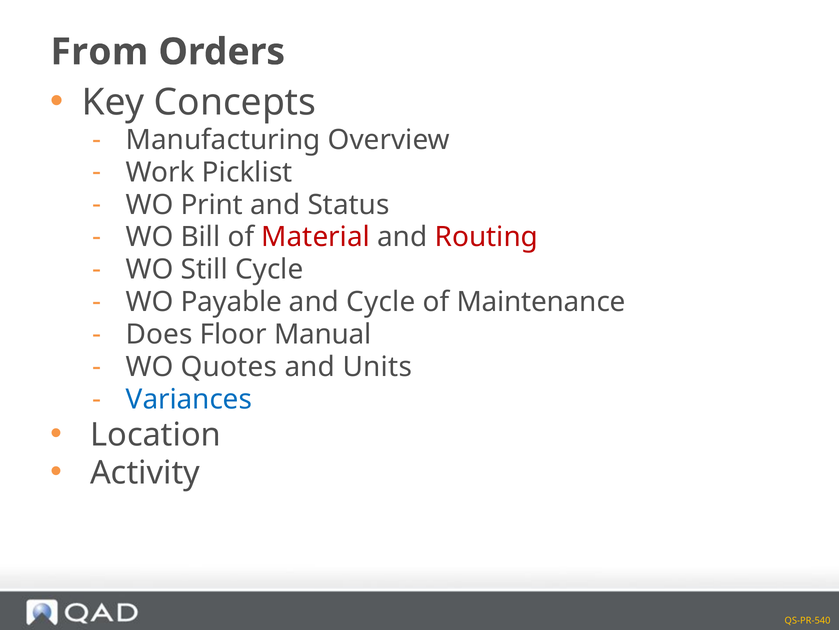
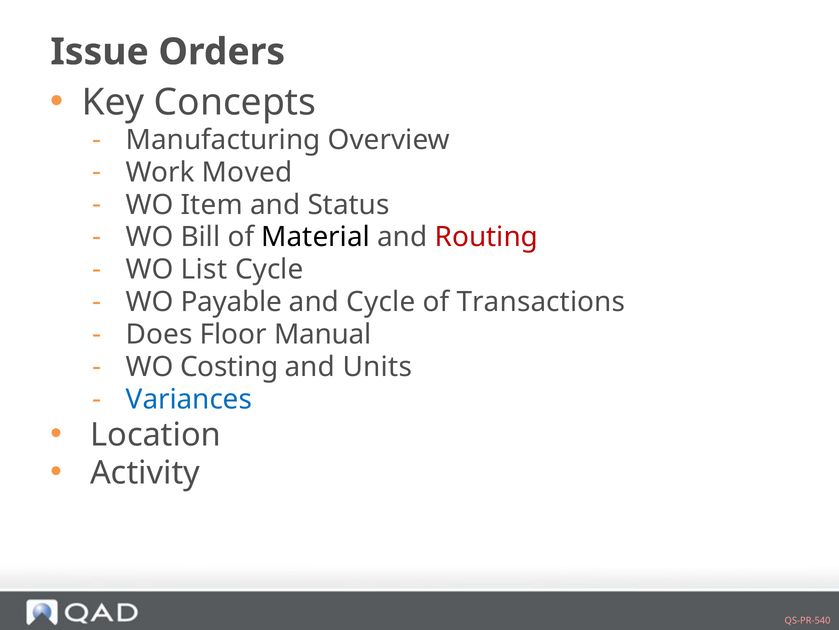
From: From -> Issue (100, 52)
Picklist: Picklist -> Moved (247, 172)
Print: Print -> Item (212, 205)
Material colour: red -> black (316, 237)
Still: Still -> List (204, 269)
Maintenance: Maintenance -> Transactions (541, 302)
Quotes: Quotes -> Costing (229, 367)
QS-PR-540 colour: yellow -> pink (808, 620)
